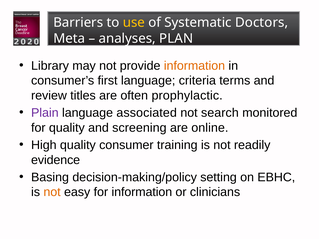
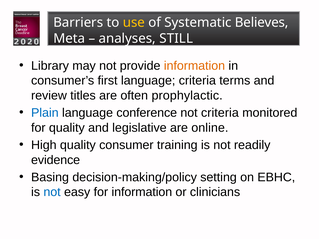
Doctors: Doctors -> Believes (262, 22)
PLAN: PLAN -> STILL (176, 38)
Plain colour: purple -> blue (45, 113)
associated: associated -> conference (147, 113)
not search: search -> criteria (220, 113)
screening: screening -> legislative (139, 128)
not colour: orange -> blue (52, 192)
